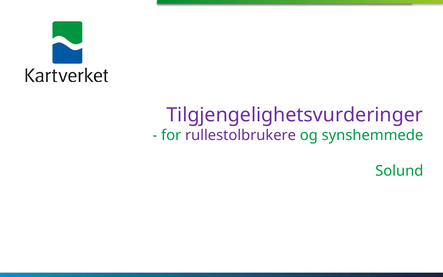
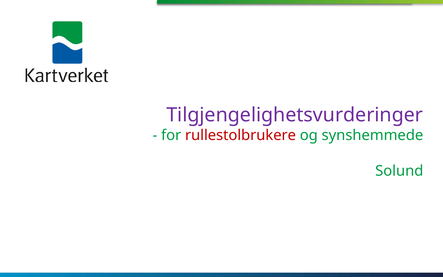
rullestolbrukere colour: purple -> red (241, 135)
